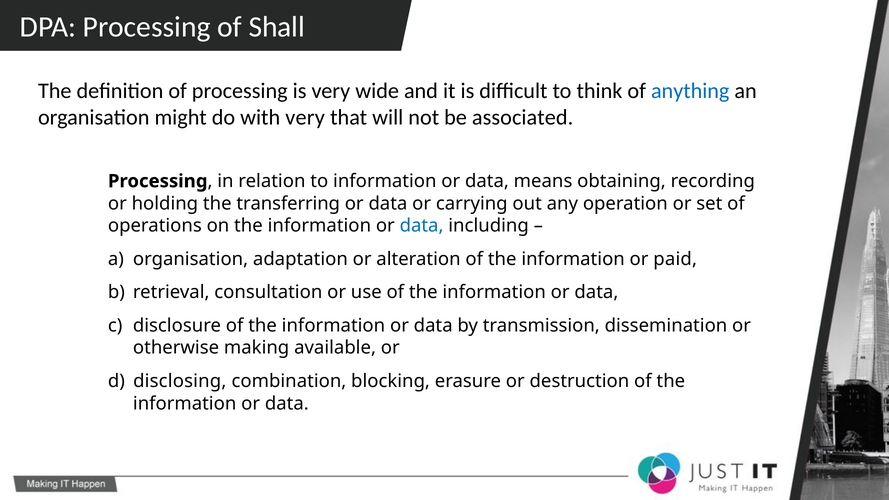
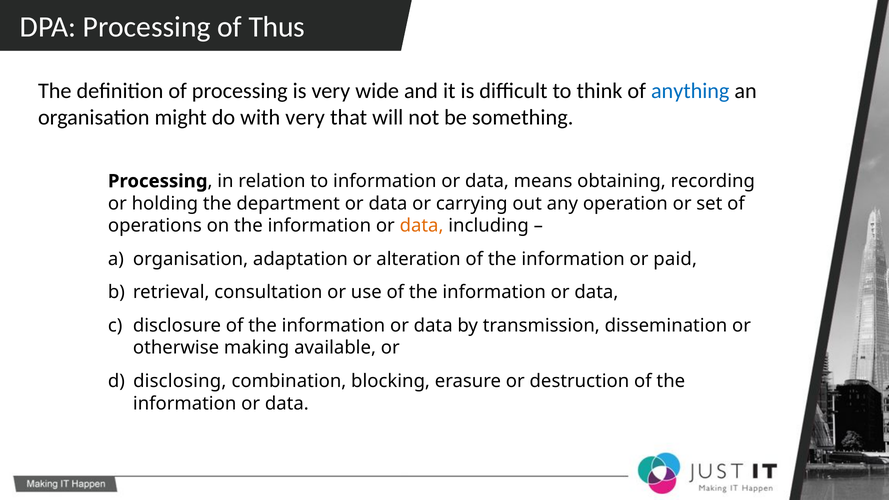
Shall: Shall -> Thus (277, 27)
associated: associated -> something (523, 118)
transferring: transferring -> department (288, 203)
data colour: blue -> orange (422, 226)
